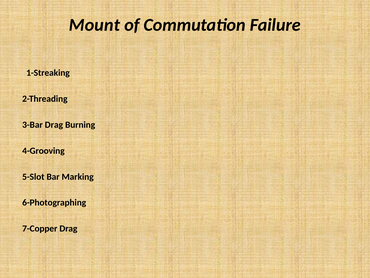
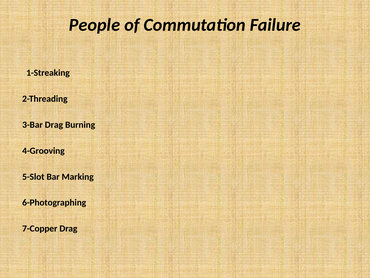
Mount: Mount -> People (95, 25)
